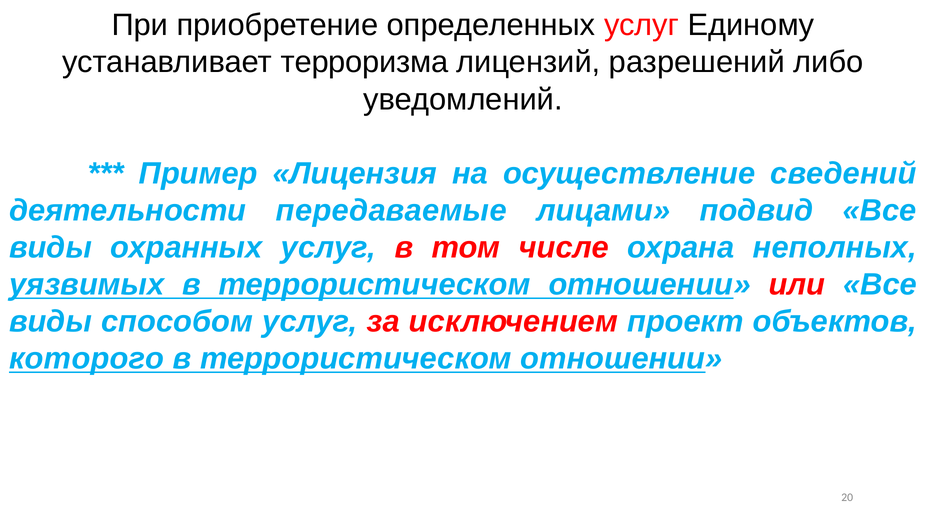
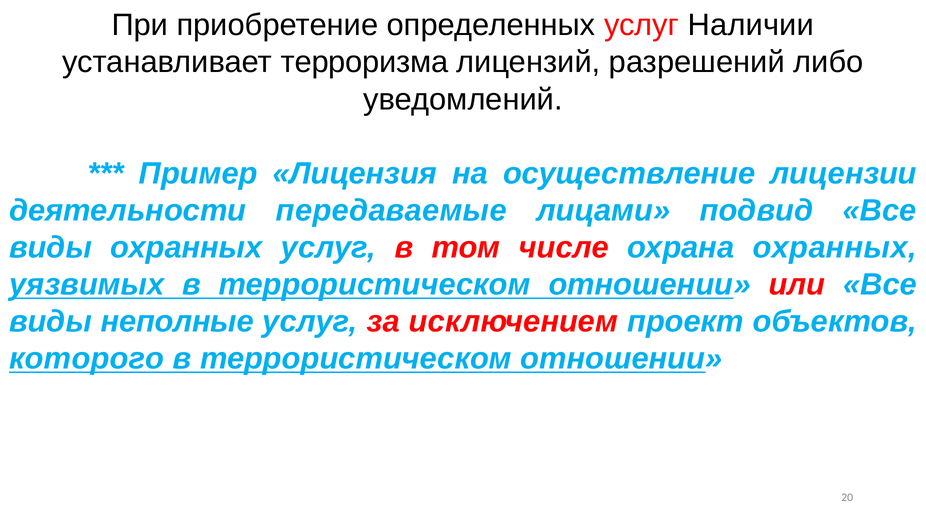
Единому: Единому -> Наличии (751, 25)
сведений: сведений -> лицензии (844, 173)
охрана неполных: неполных -> охранных (835, 247)
способом: способом -> неполные (177, 322)
